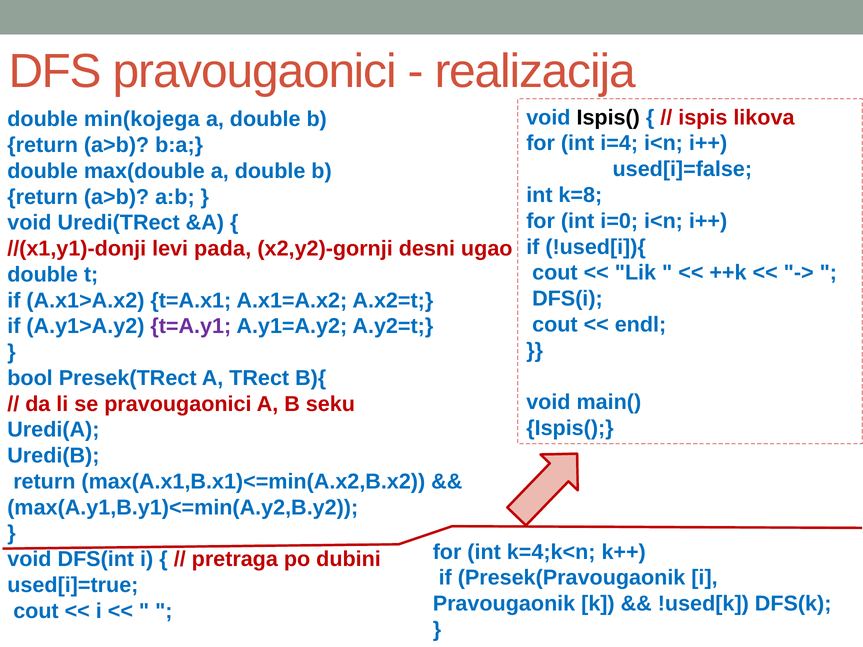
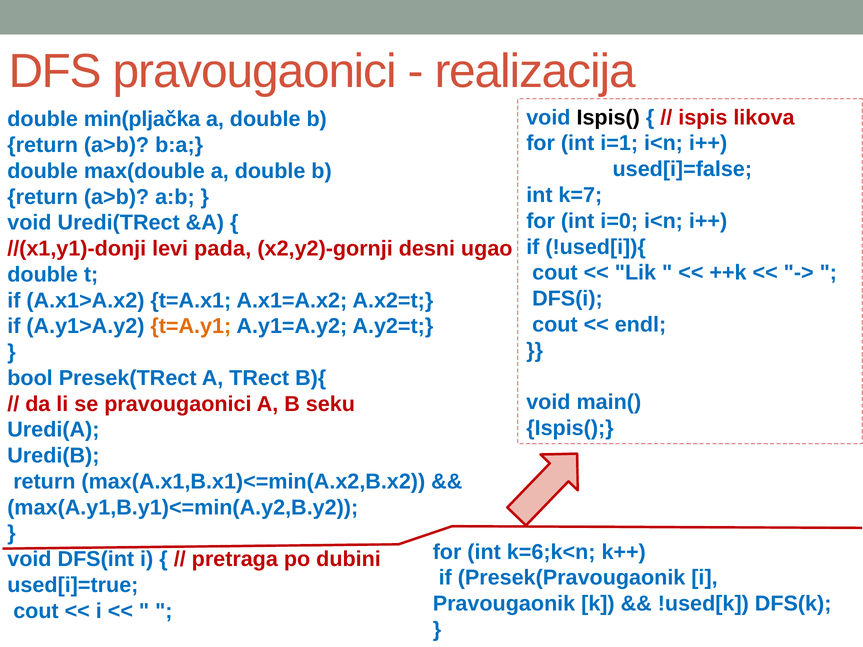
min(kojega: min(kojega -> min(pljačka (142, 119)
i=4: i=4 -> i=1 (619, 143)
k=8: k=8 -> k=7 (580, 195)
t=A.y1 colour: purple -> orange (191, 326)
k=4;k<n: k=4;k<n -> k=6;k<n (551, 552)
